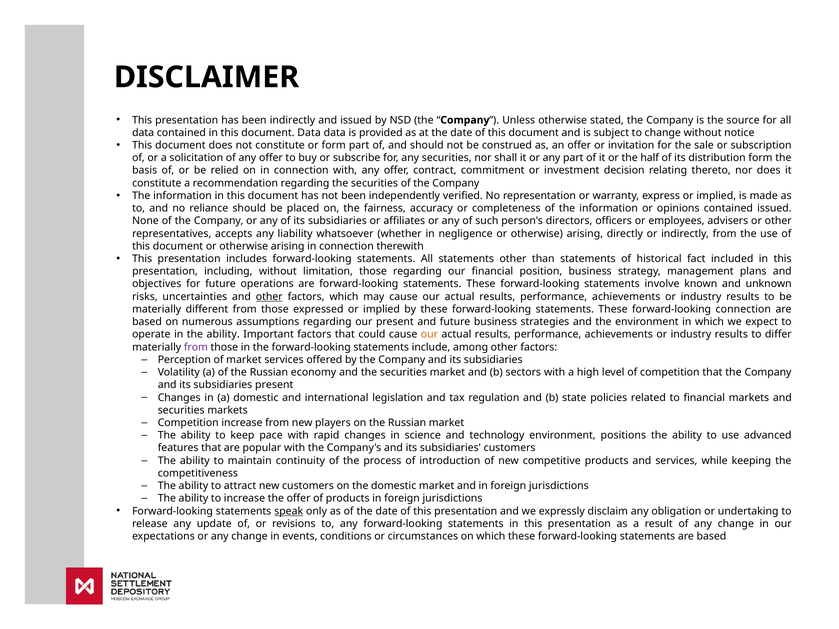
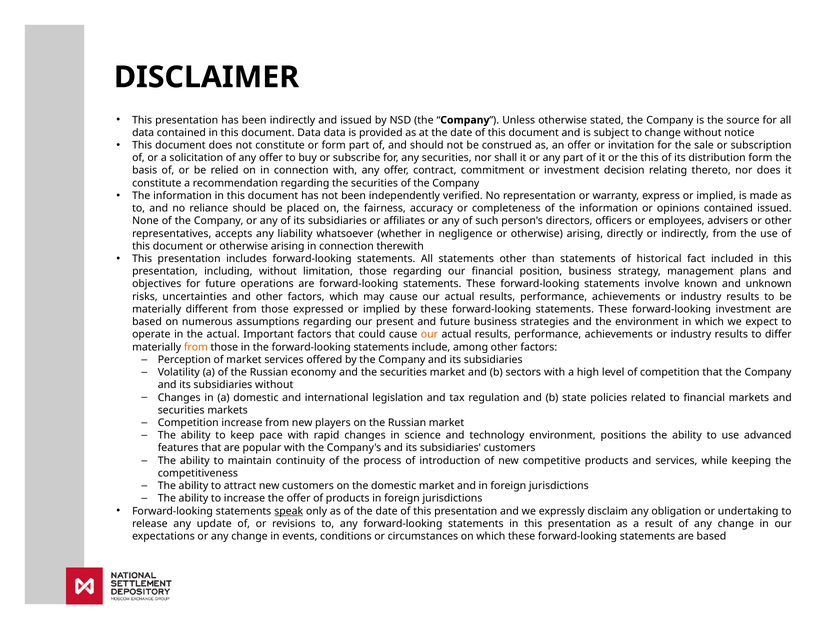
the half: half -> this (650, 158)
other underline: present -> none (269, 297)
forward-looking connection: connection -> investment (743, 309)
in the ability: ability -> actual (223, 335)
from colour: purple -> orange (196, 347)
subsidiaries present: present -> without (274, 385)
